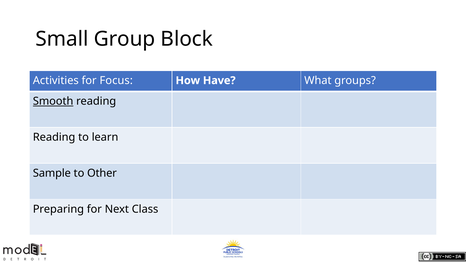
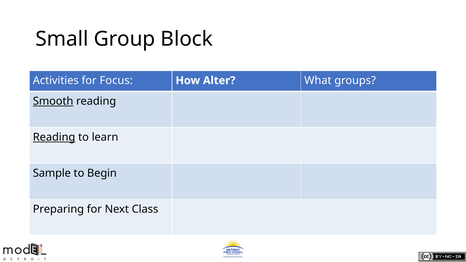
Have: Have -> Alter (219, 81)
Reading underline: none -> present (54, 137)
Other: Other -> Begin (102, 173)
